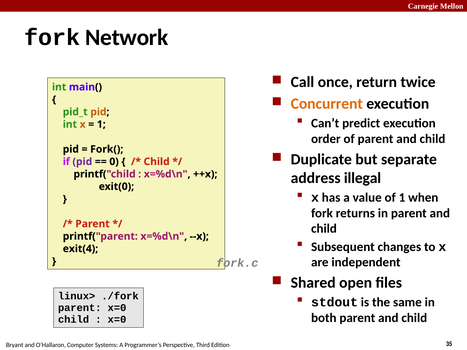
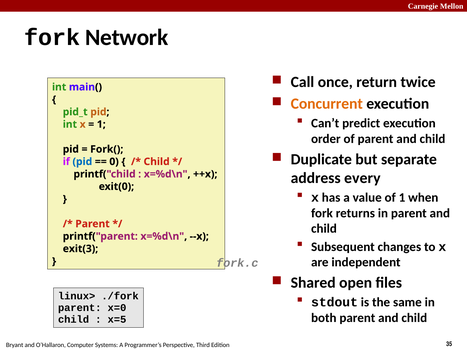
pid colour: purple -> blue (82, 162)
illegal: illegal -> every (362, 178)
exit(4: exit(4 -> exit(3 (80, 249)
x=0: x=0 -> x=5 (117, 320)
